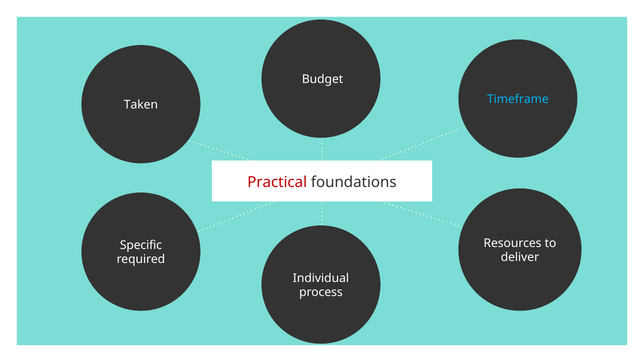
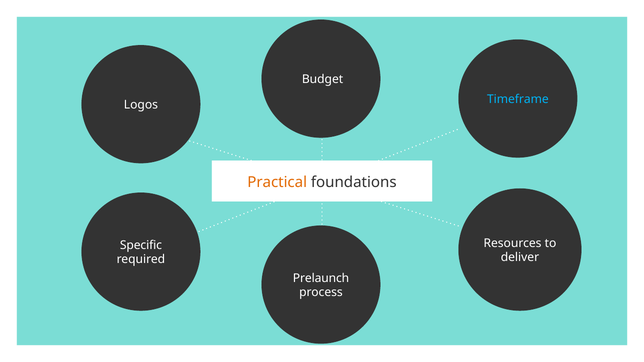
Taken: Taken -> Logos (141, 105)
Practical colour: red -> orange (277, 182)
Individual: Individual -> Prelaunch (321, 278)
